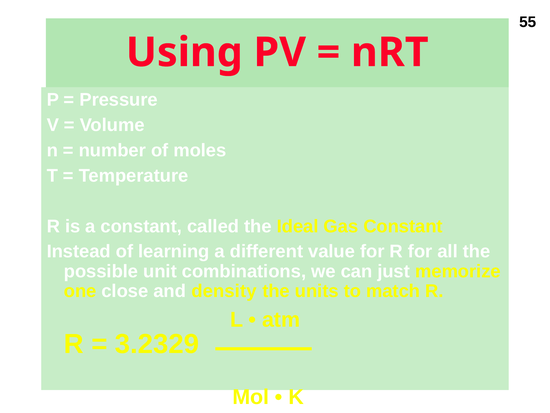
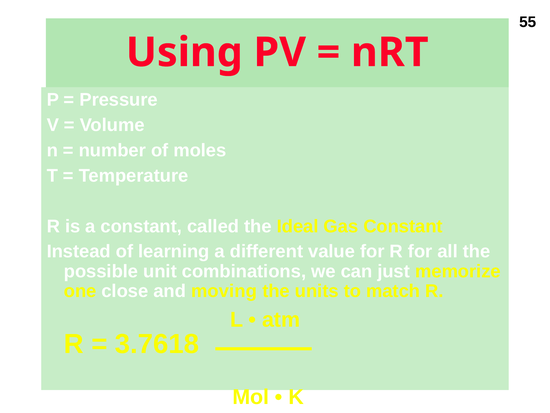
density: density -> moving (224, 291)
3.2329: 3.2329 -> 3.7618 (157, 344)
